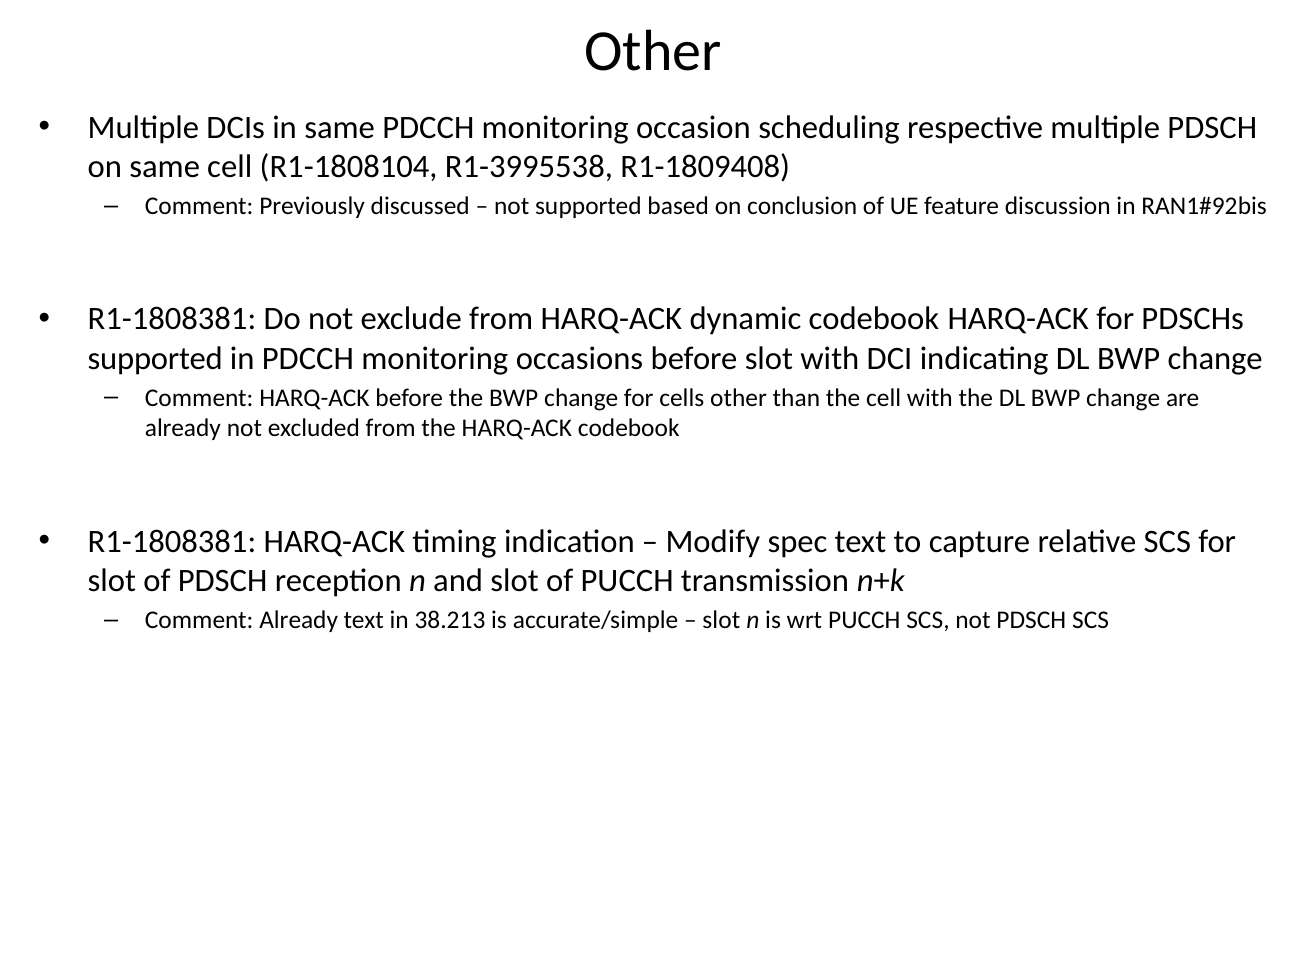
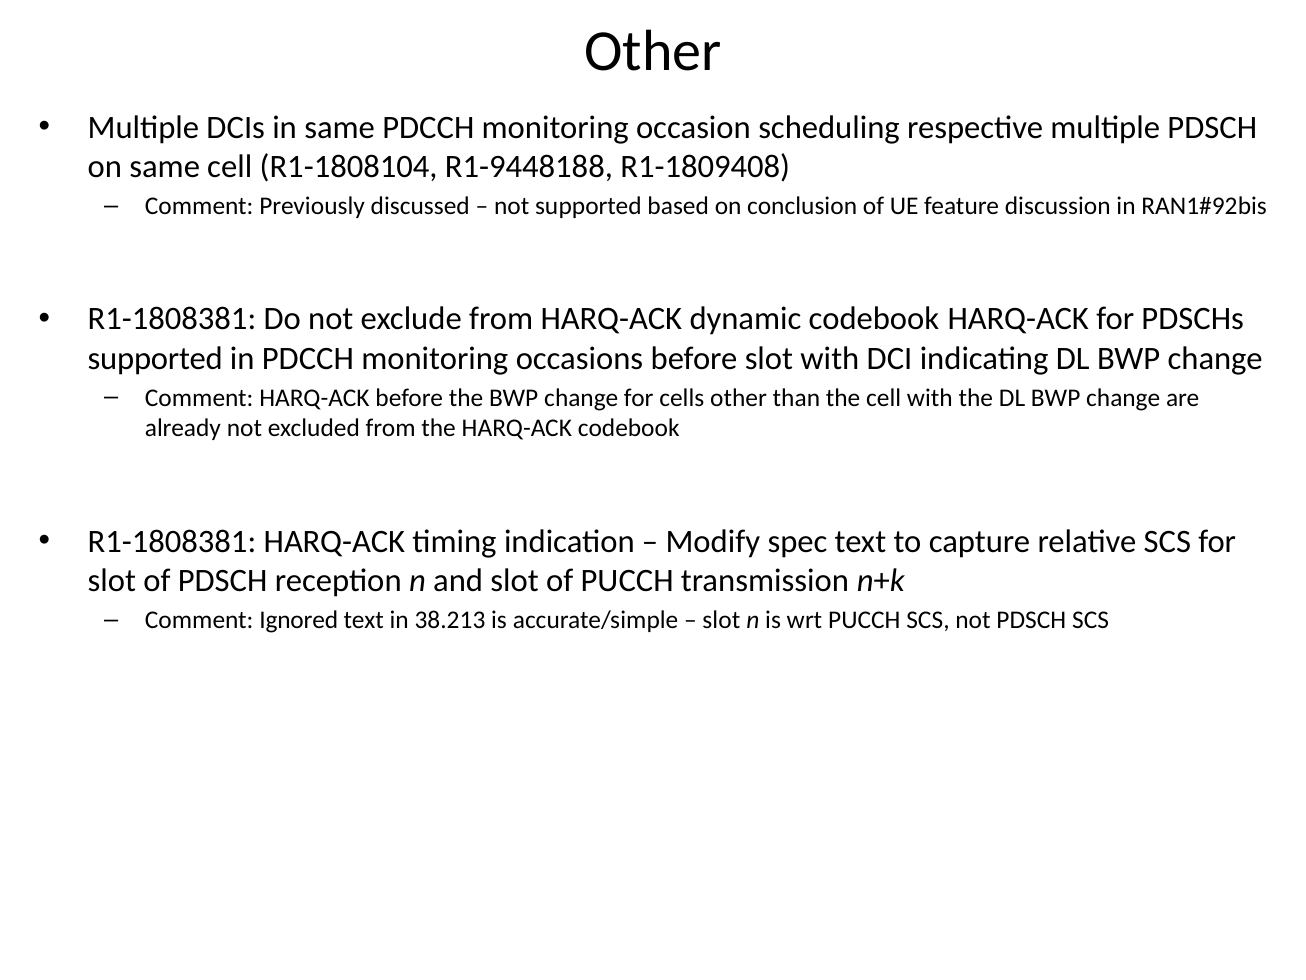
R1-3995538: R1-3995538 -> R1-9448188 (529, 167)
Comment Already: Already -> Ignored (299, 620)
